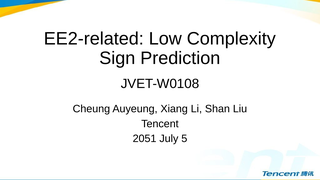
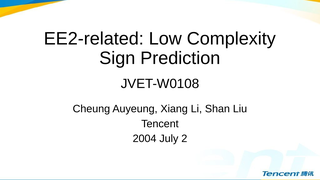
2051: 2051 -> 2004 (145, 139)
5: 5 -> 2 (184, 139)
